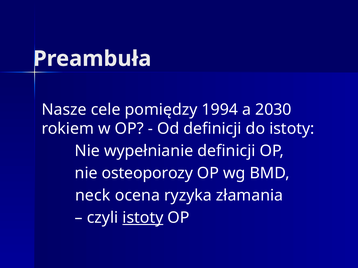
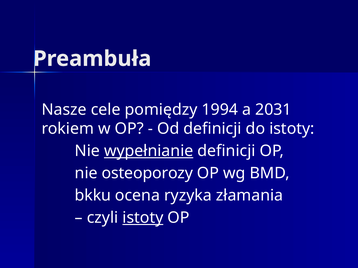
2030: 2030 -> 2031 (273, 110)
wypełnianie underline: none -> present (149, 151)
neck: neck -> bkku (93, 196)
